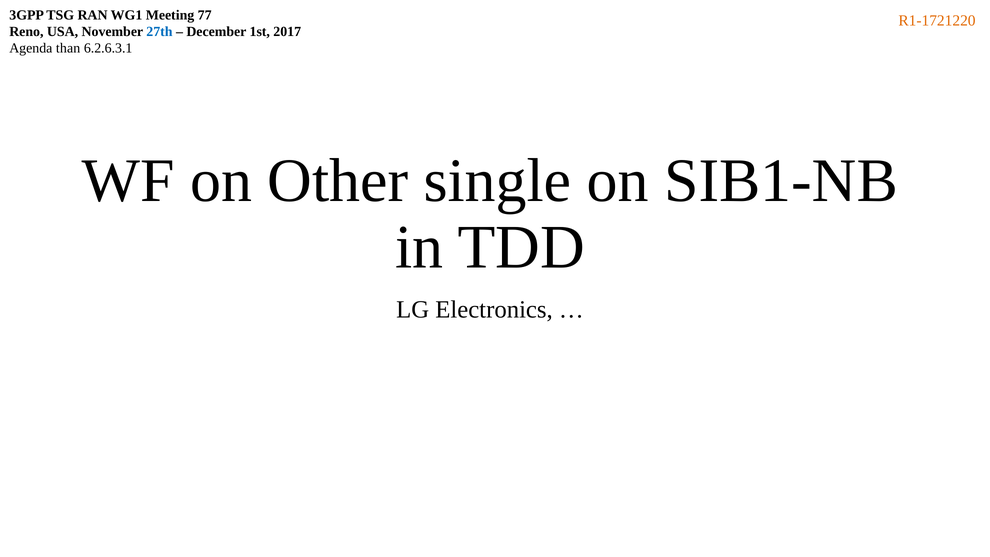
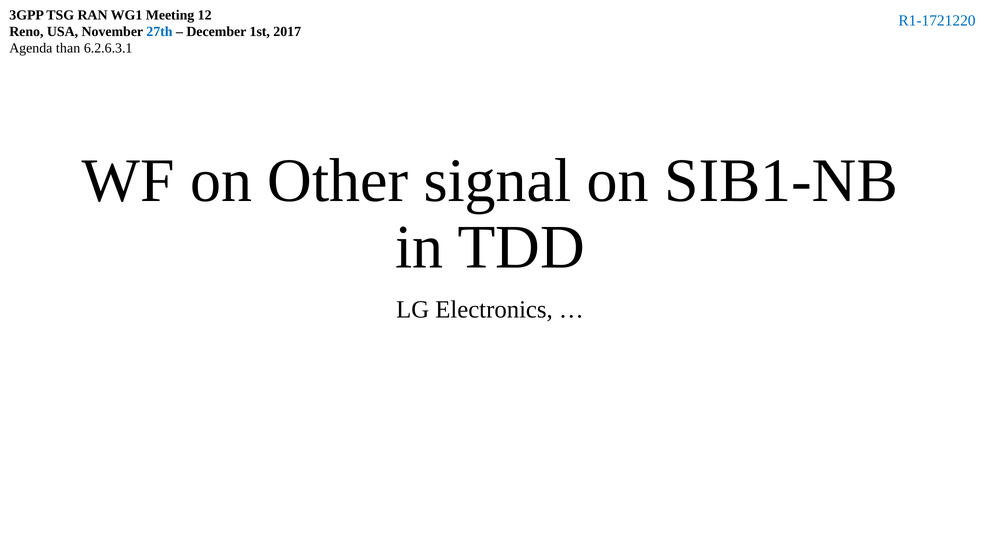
77: 77 -> 12 (205, 15)
R1-1721220 colour: orange -> blue (937, 20)
single: single -> signal (497, 181)
